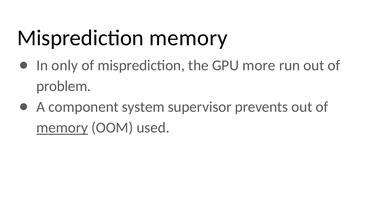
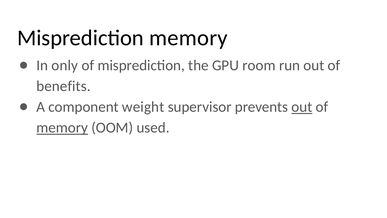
more: more -> room (259, 65)
problem: problem -> benefits (64, 86)
system: system -> weight (143, 107)
out underline: none -> present (302, 107)
